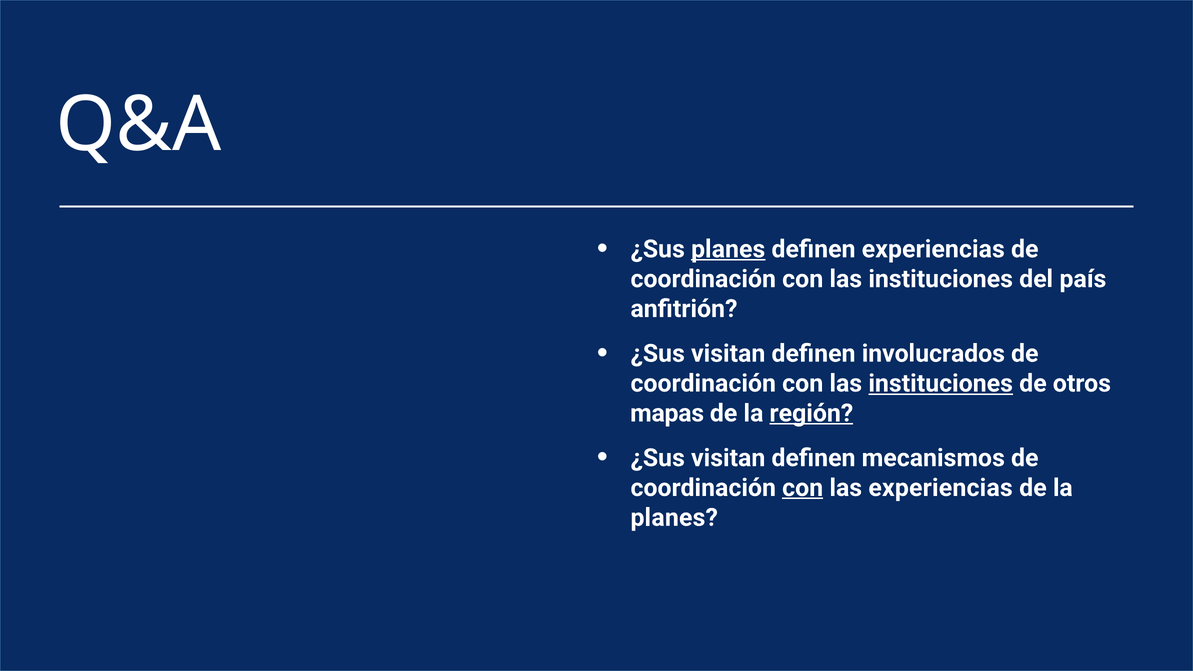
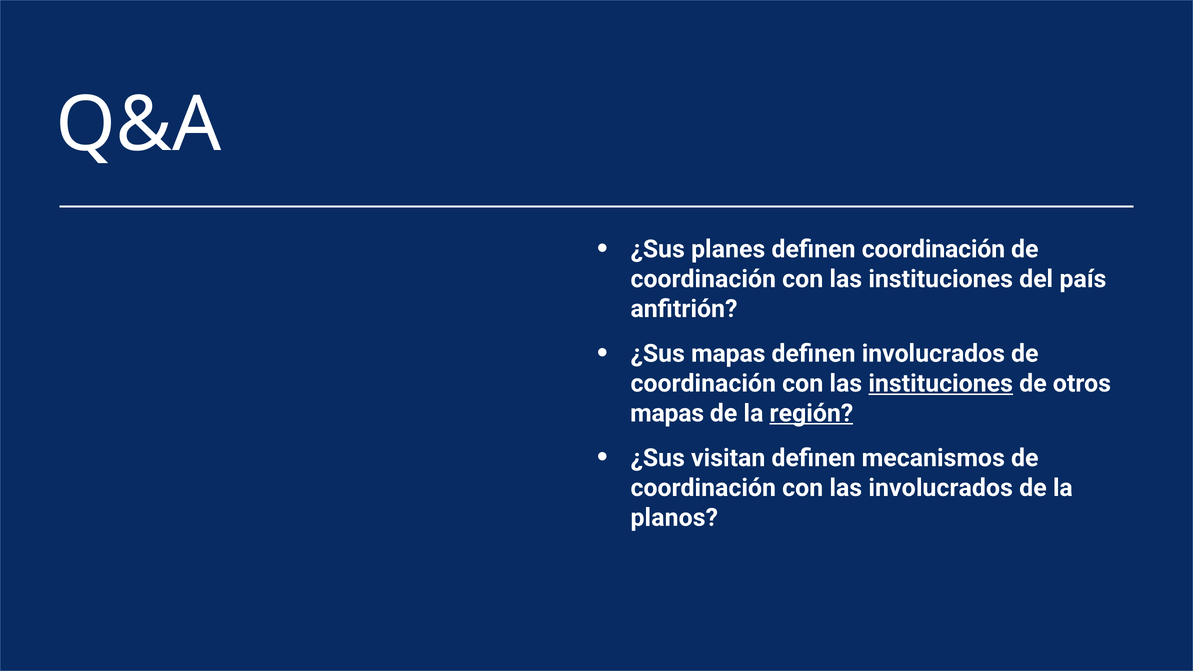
planes underline: present -> none (728, 249)
definen experiencias: experiencias -> coordinación (933, 249)
visitan: visitan -> mapas (728, 354)
con underline: present -> none (803, 488)
las experiencias: experiencias -> involucrados (941, 488)
planes: planes -> planos (674, 518)
